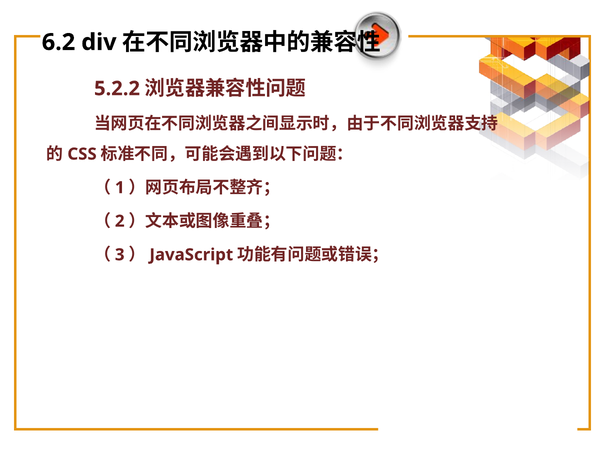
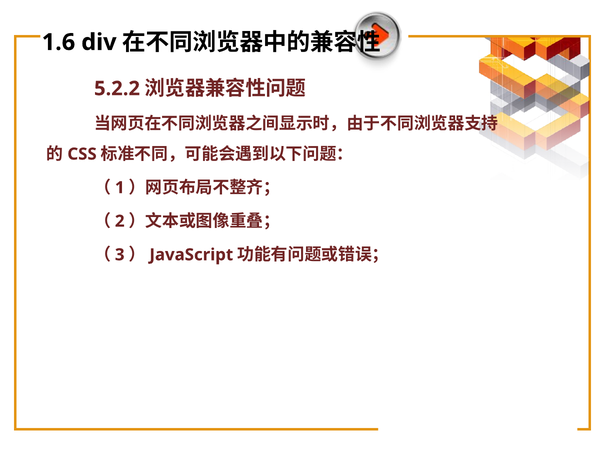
6.2: 6.2 -> 1.6 (58, 42)
